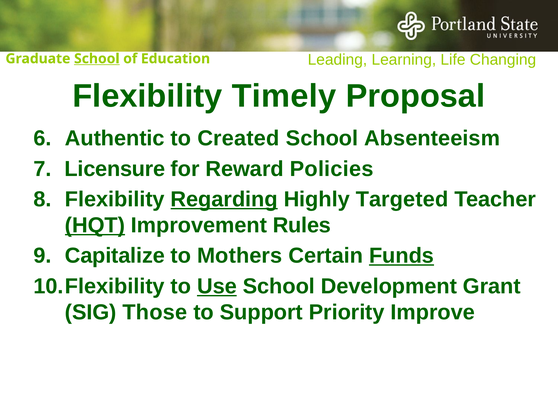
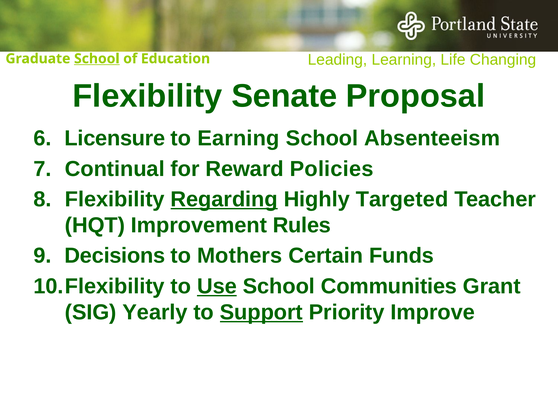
Timely: Timely -> Senate (284, 96)
Authentic: Authentic -> Licensure (115, 138)
Created: Created -> Earning (238, 138)
Licensure: Licensure -> Continual (115, 169)
HQT underline: present -> none (95, 225)
Capitalize: Capitalize -> Decisions (115, 255)
Funds underline: present -> none (402, 255)
Development: Development -> Communities (389, 286)
Those: Those -> Yearly (155, 312)
Support underline: none -> present (261, 312)
